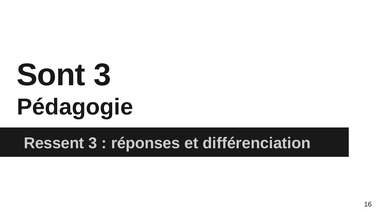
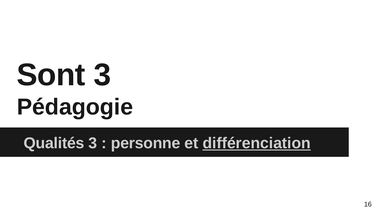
Ressent: Ressent -> Qualités (54, 143)
réponses: réponses -> personne (146, 143)
différenciation underline: none -> present (257, 143)
